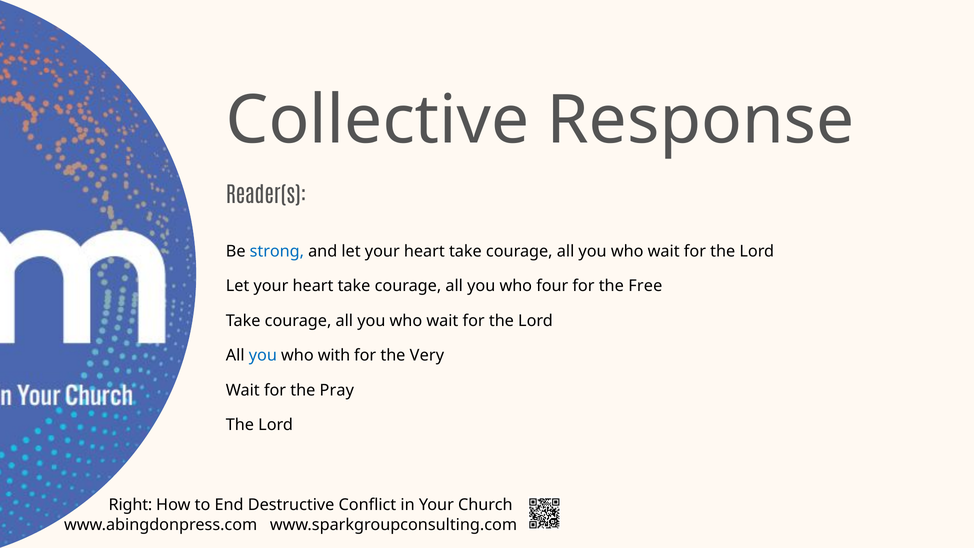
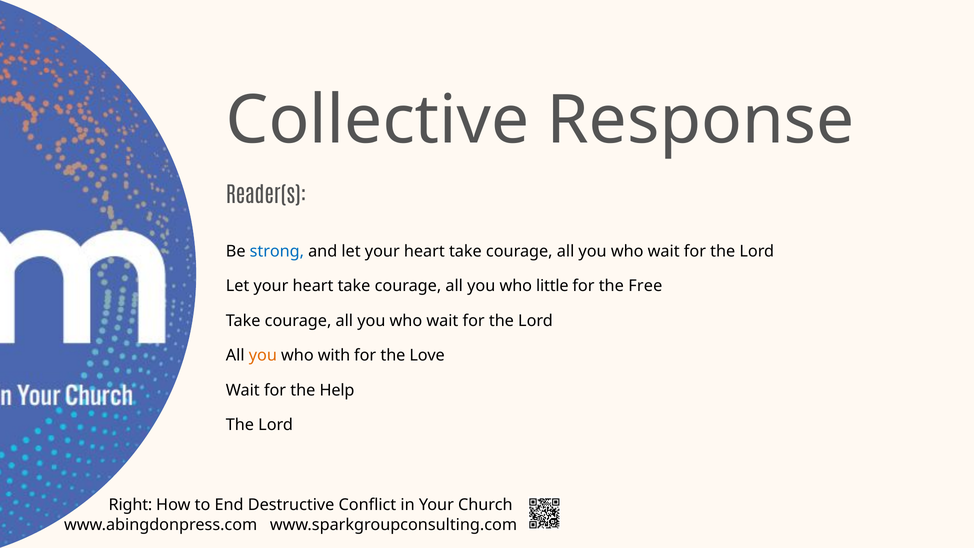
four: four -> little (552, 286)
you colour: blue -> orange (263, 355)
Very: Very -> Love (427, 355)
Pray: Pray -> Help (337, 390)
